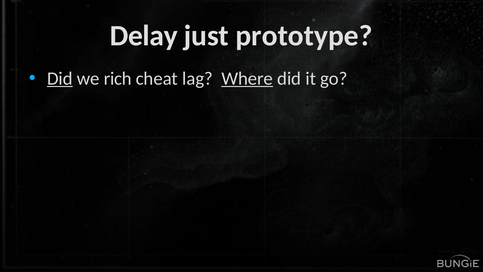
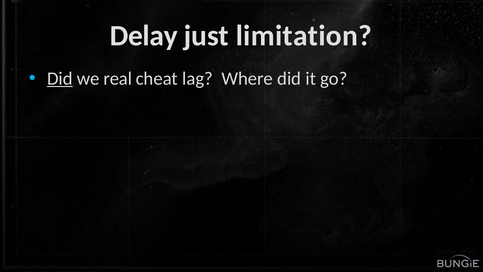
prototype: prototype -> limitation (304, 36)
rich: rich -> real (118, 78)
Where underline: present -> none (247, 78)
